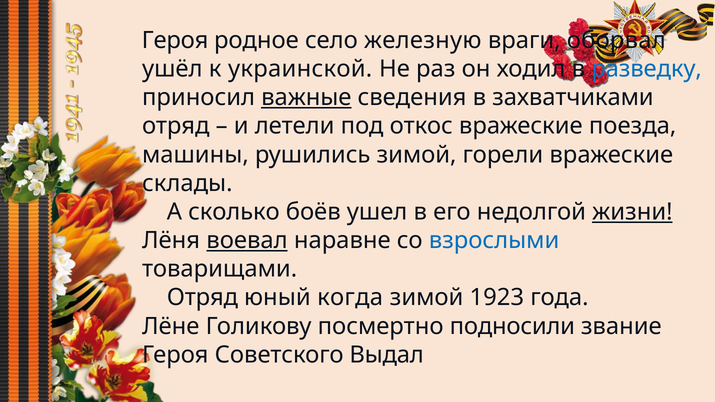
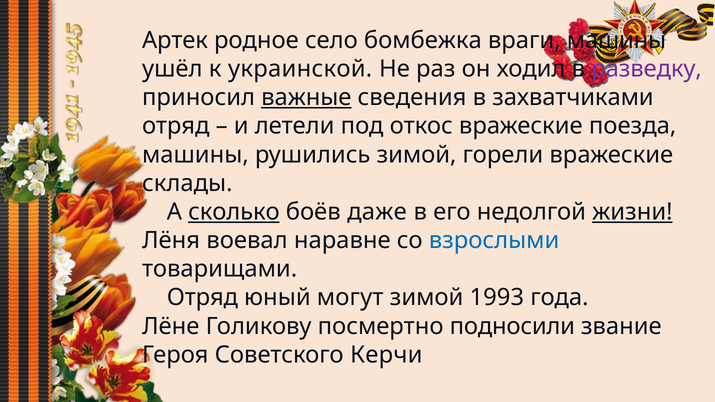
Героя: Героя -> Артек (175, 40)
железную: железную -> бомбежка (423, 40)
враги оборвал: оборвал -> машины (617, 40)
разведку colour: blue -> purple (647, 69)
сколько underline: none -> present (234, 212)
ушел: ушел -> даже (377, 212)
воевал underline: present -> none (247, 241)
когда: когда -> могут (350, 298)
1923: 1923 -> 1993 (497, 298)
Выдал: Выдал -> Керчи (386, 355)
